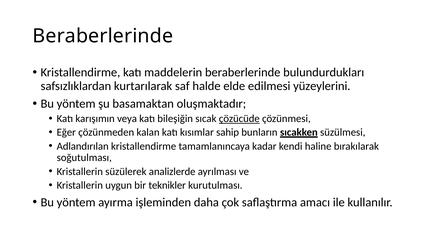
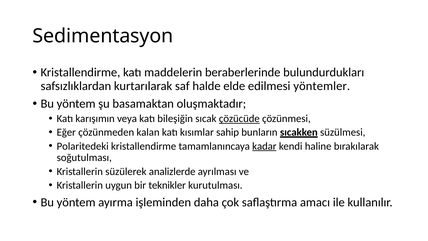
Beraberlerinde: Beraberlerinde -> Sedimentasyon (103, 36)
yüzeylerini: yüzeylerini -> yöntemler (322, 86)
Adlandırılan: Adlandırılan -> Polaritedeki (83, 146)
kadar underline: none -> present (264, 146)
